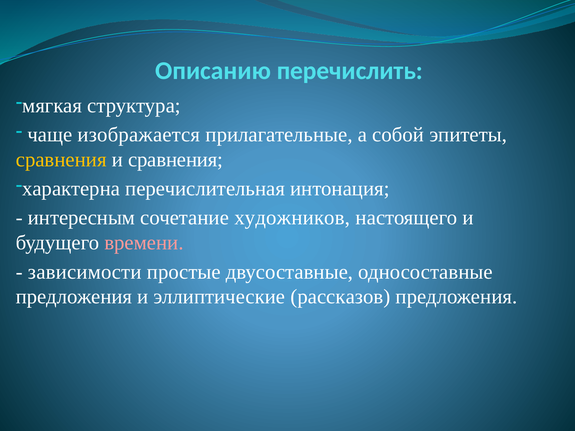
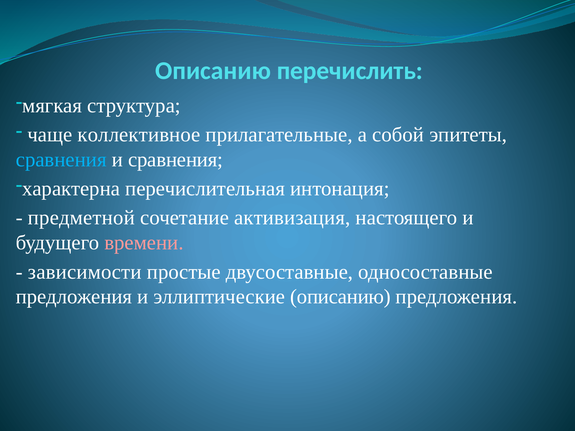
изображается: изображается -> коллективное (139, 135)
сравнения colour: yellow -> light blue (61, 160)
интересным: интересным -> предметной (81, 218)
художников: художников -> активизация (292, 218)
эллиптические рассказов: рассказов -> описанию (341, 297)
